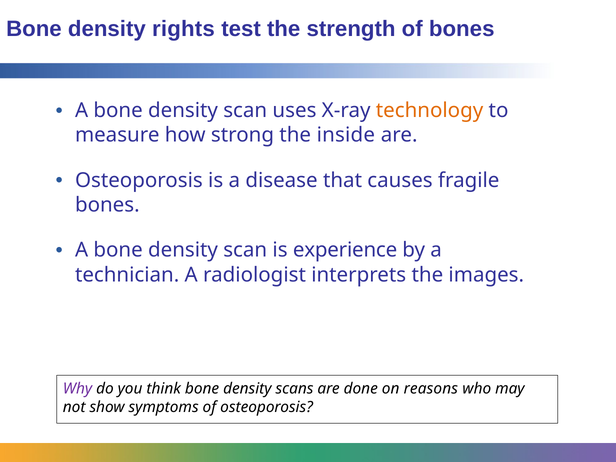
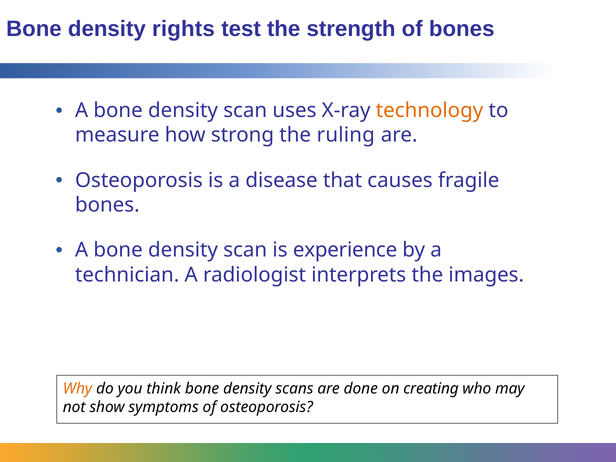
inside: inside -> ruling (346, 135)
Why colour: purple -> orange (77, 389)
reasons: reasons -> creating (431, 389)
